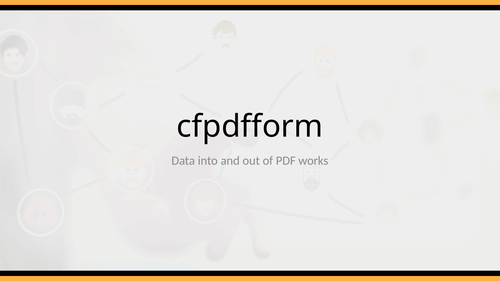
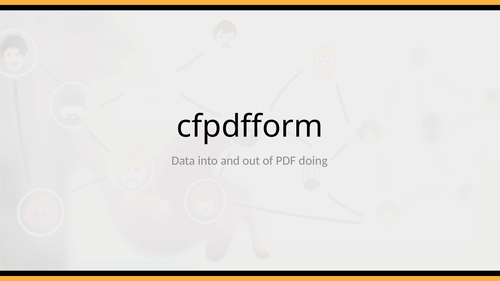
works: works -> doing (313, 161)
